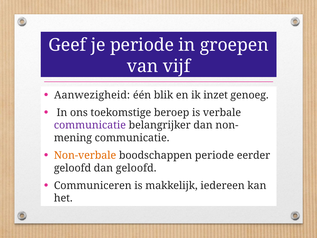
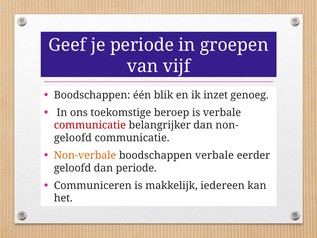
Aanwezigheid: Aanwezigheid -> Boodschappen (92, 95)
communicatie colour: purple -> red (90, 125)
mening: mening -> geloofd (73, 138)
boodschappen periode: periode -> verbale (214, 155)
dan geloofd: geloofd -> periode (136, 168)
